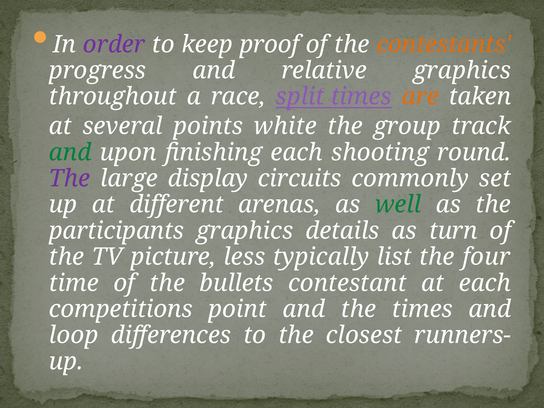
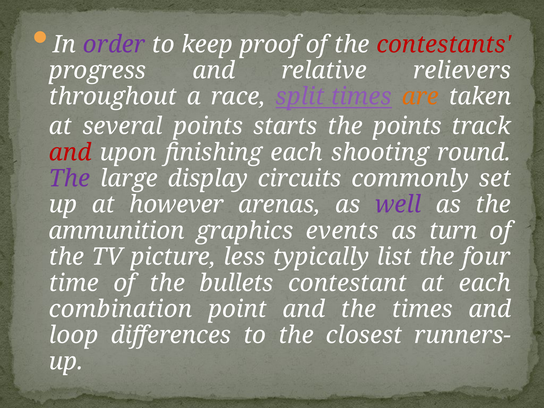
contestants colour: orange -> red (444, 44)
relative graphics: graphics -> relievers (462, 71)
white: white -> starts (285, 126)
the group: group -> points (407, 126)
and colour: green -> red (70, 152)
different: different -> however (177, 205)
well colour: green -> purple (398, 205)
participants: participants -> ammunition (116, 231)
details: details -> events (342, 231)
competitions: competitions -> combination (121, 309)
